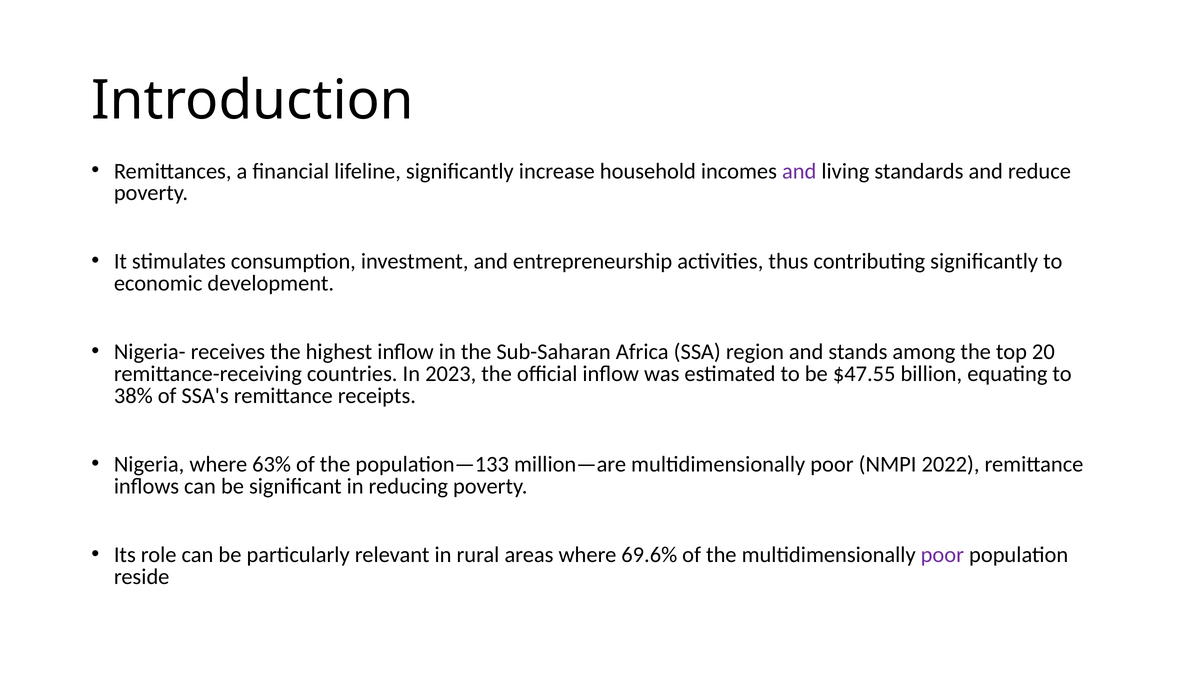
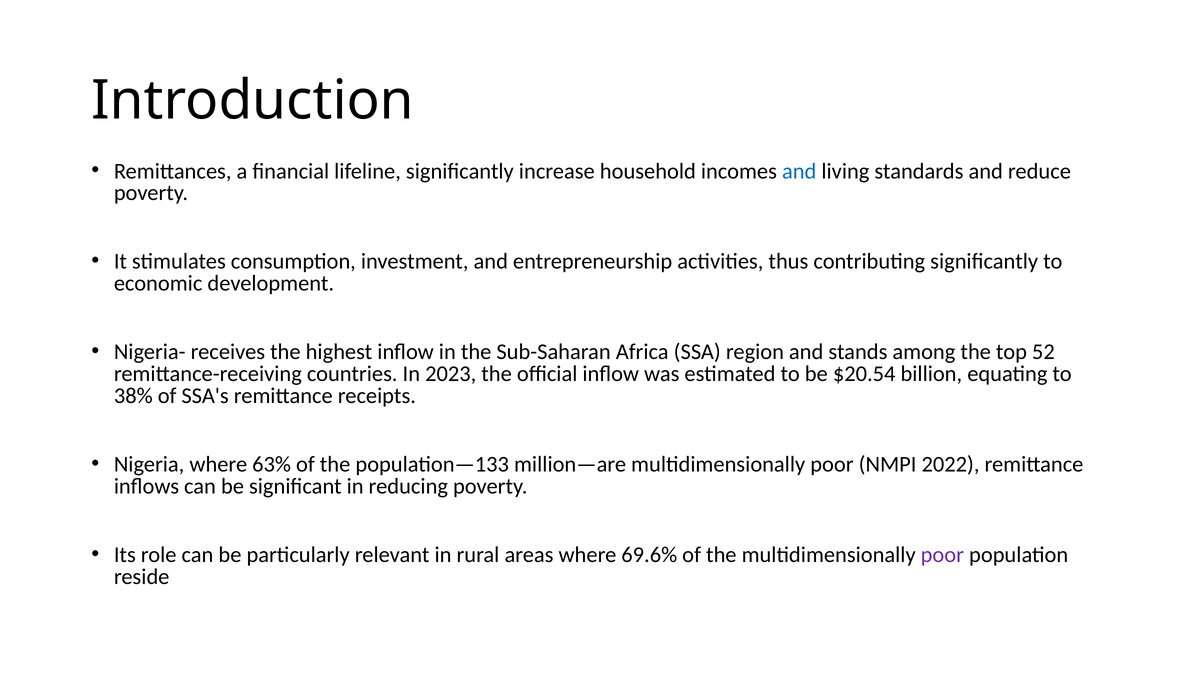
and colour: purple -> blue (799, 171)
20: 20 -> 52 (1043, 352)
$47.55: $47.55 -> $20.54 (864, 374)
